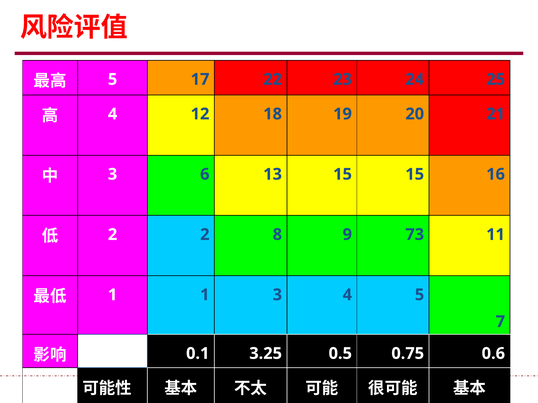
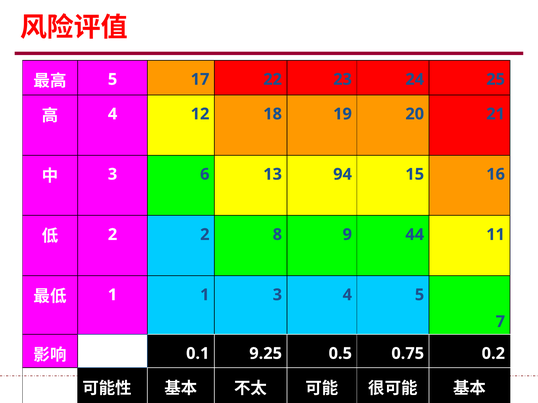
13 15: 15 -> 94 (343, 174)
73: 73 -> 44 (415, 235)
3.25: 3.25 -> 9.25 (266, 354)
0.6: 0.6 -> 0.2 (493, 354)
